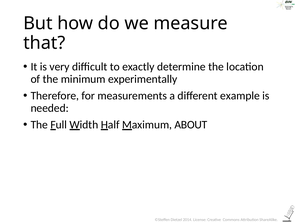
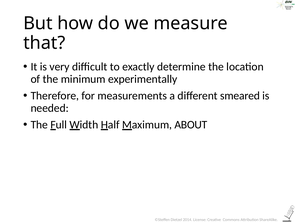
example: example -> smeared (240, 95)
